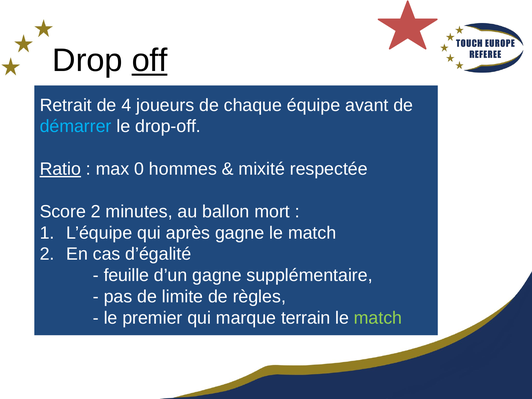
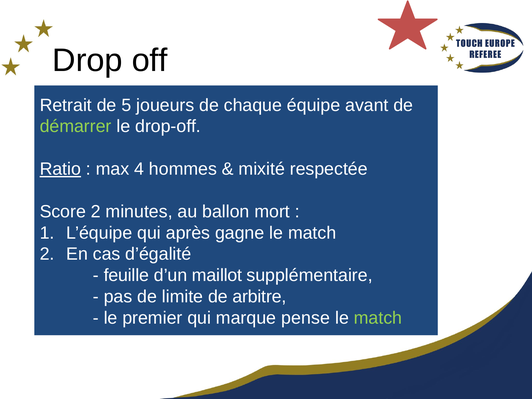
off underline: present -> none (150, 61)
4: 4 -> 5 (126, 105)
démarrer colour: light blue -> light green (76, 126)
0: 0 -> 4 (139, 169)
d’un gagne: gagne -> maillot (217, 275)
règles: règles -> arbitre (259, 297)
terrain: terrain -> pense (306, 318)
